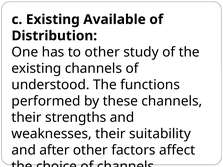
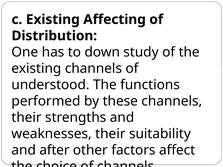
Available: Available -> Affecting (115, 20)
to other: other -> down (102, 52)
